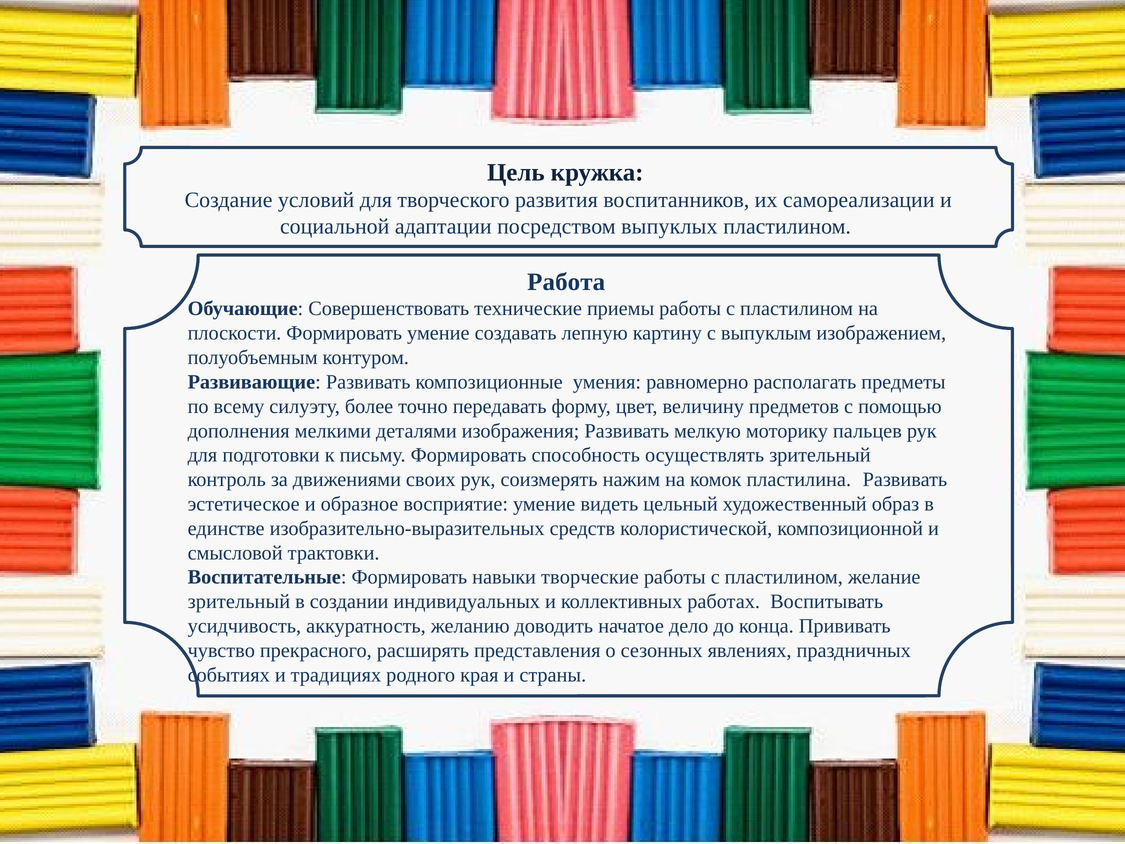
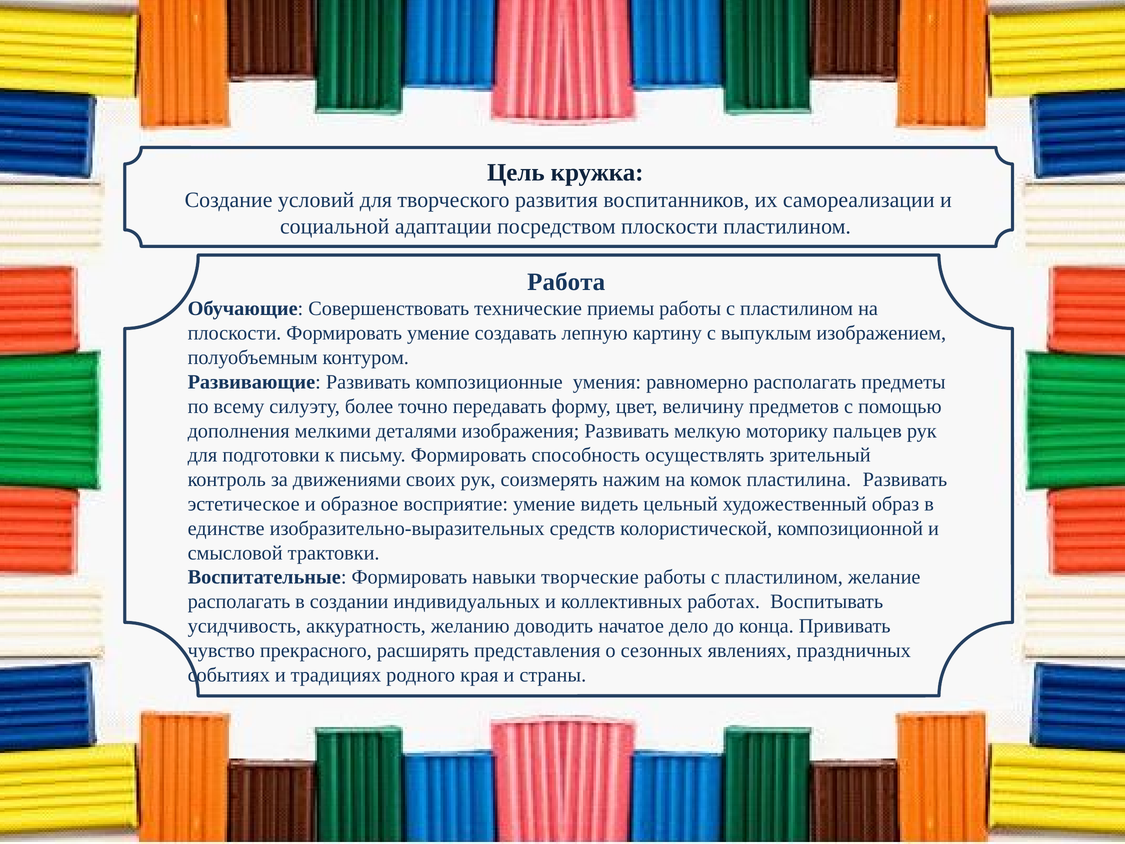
посредством выпуклых: выпуклых -> плоскости (669, 226)
зрительный: зрительный -> располагать (239, 602)
